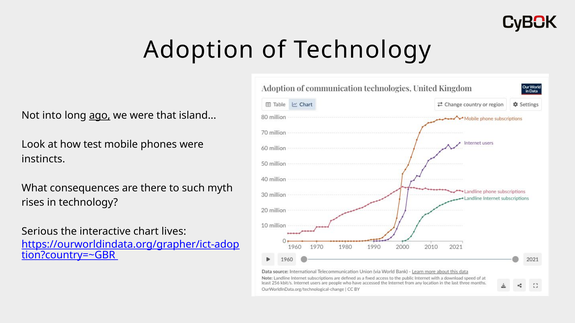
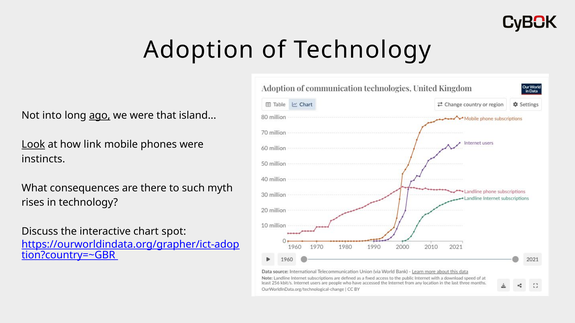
Look underline: none -> present (33, 145)
test: test -> link (92, 145)
Serious: Serious -> Discuss (40, 232)
lives: lives -> spot (174, 232)
